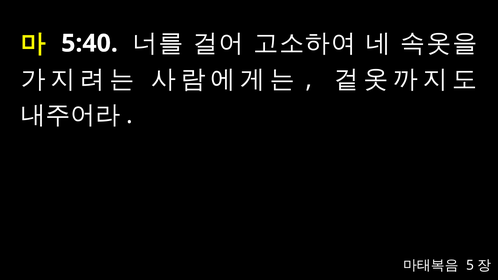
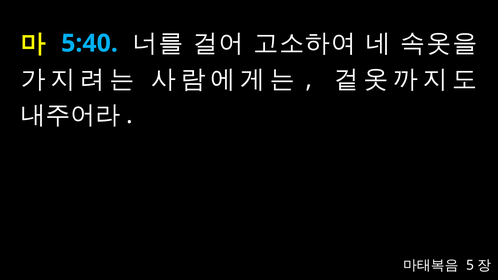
5:40 colour: white -> light blue (90, 43)
